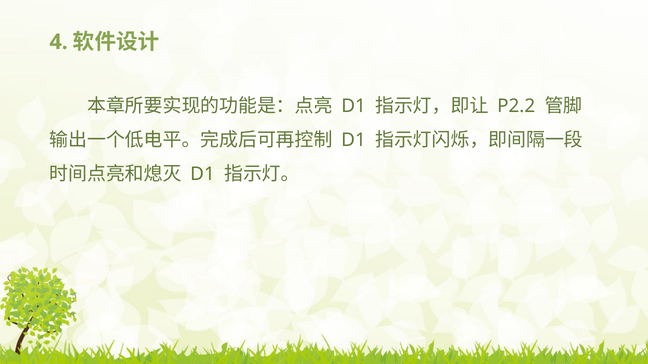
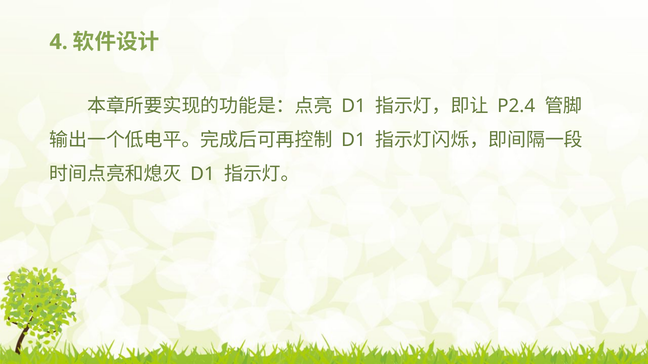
P2.2: P2.2 -> P2.4 (516, 106)
